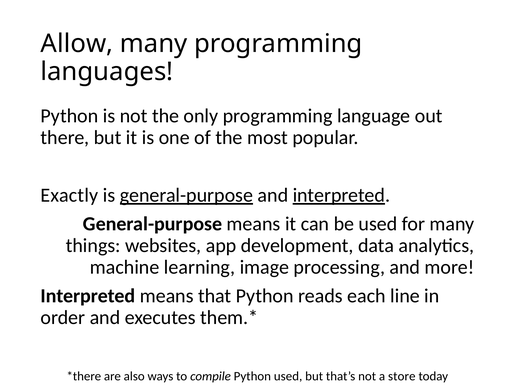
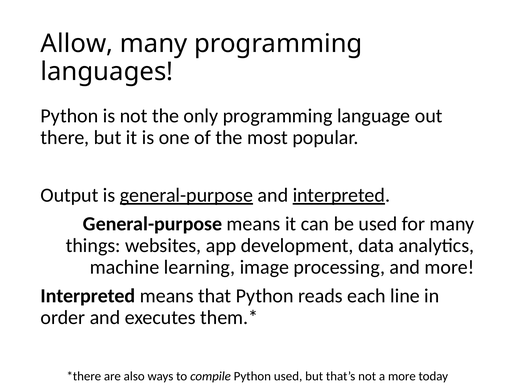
Exactly: Exactly -> Output (69, 195)
a store: store -> more (402, 377)
